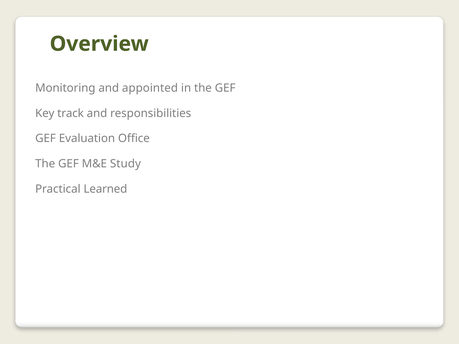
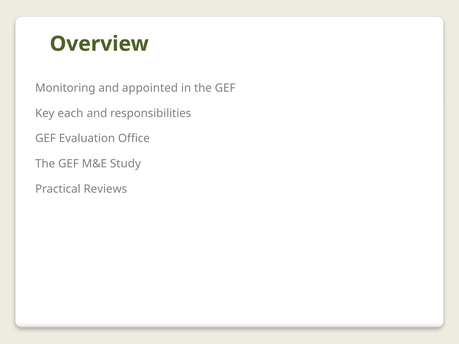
track: track -> each (70, 113)
Learned: Learned -> Reviews (105, 189)
